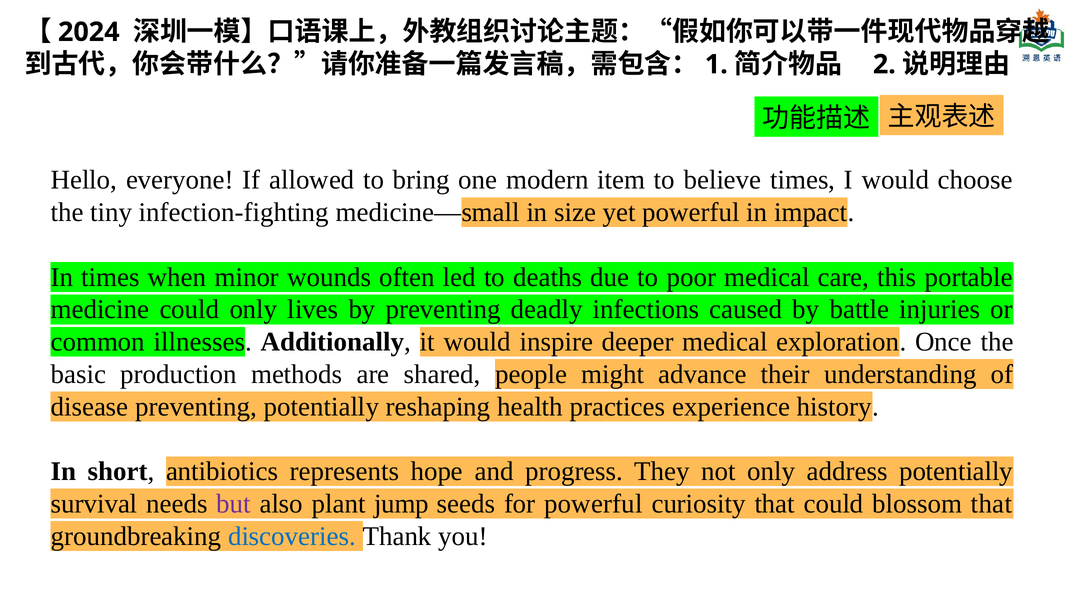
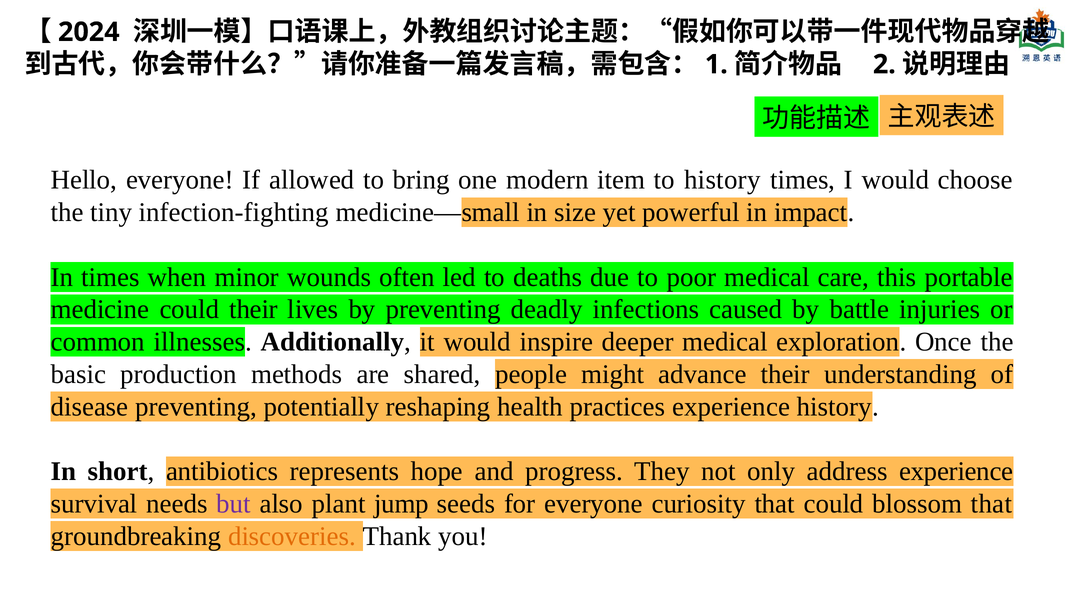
to believe: believe -> history (722, 180)
could only: only -> their (254, 309)
address potentially: potentially -> experience (956, 471)
for powerful: powerful -> everyone (593, 503)
discoveries colour: blue -> orange (292, 536)
